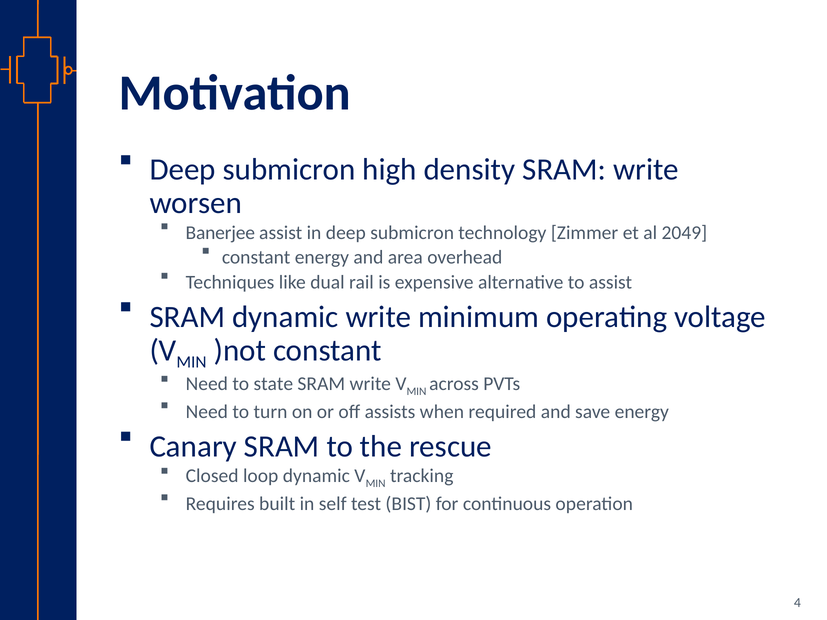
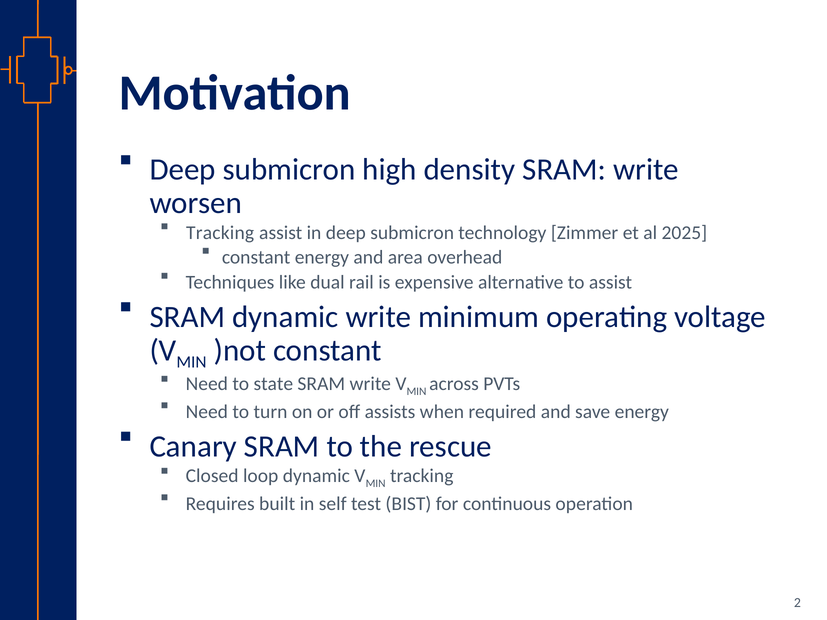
Banerjee: Banerjee -> Tracking (220, 233)
2049: 2049 -> 2025 (684, 233)
4: 4 -> 2 (797, 603)
